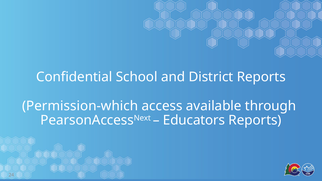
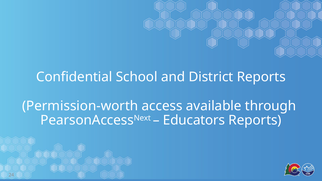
Permission-which: Permission-which -> Permission-worth (80, 106)
